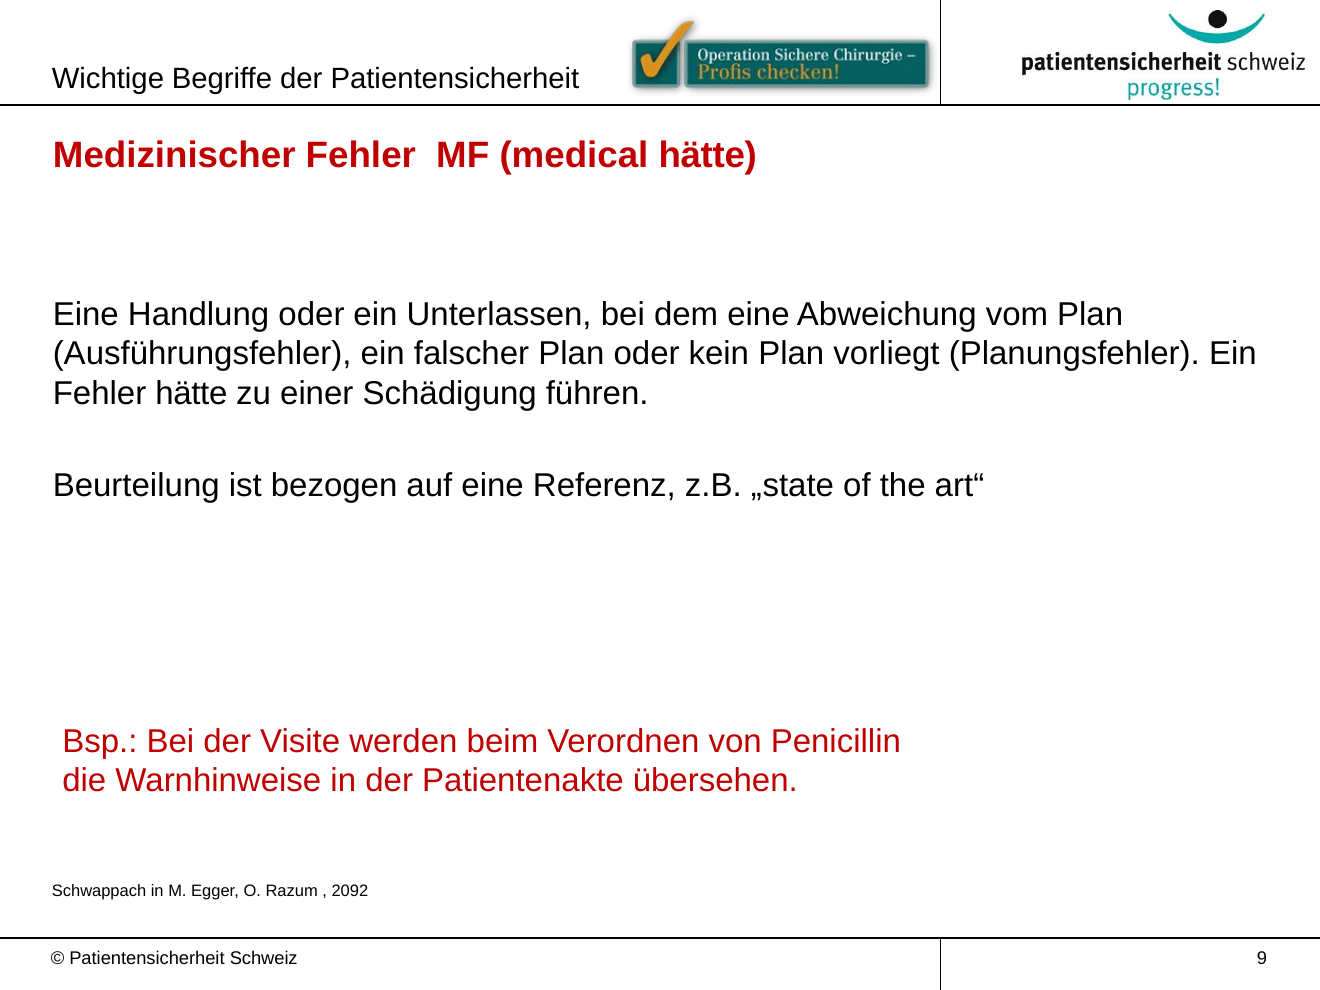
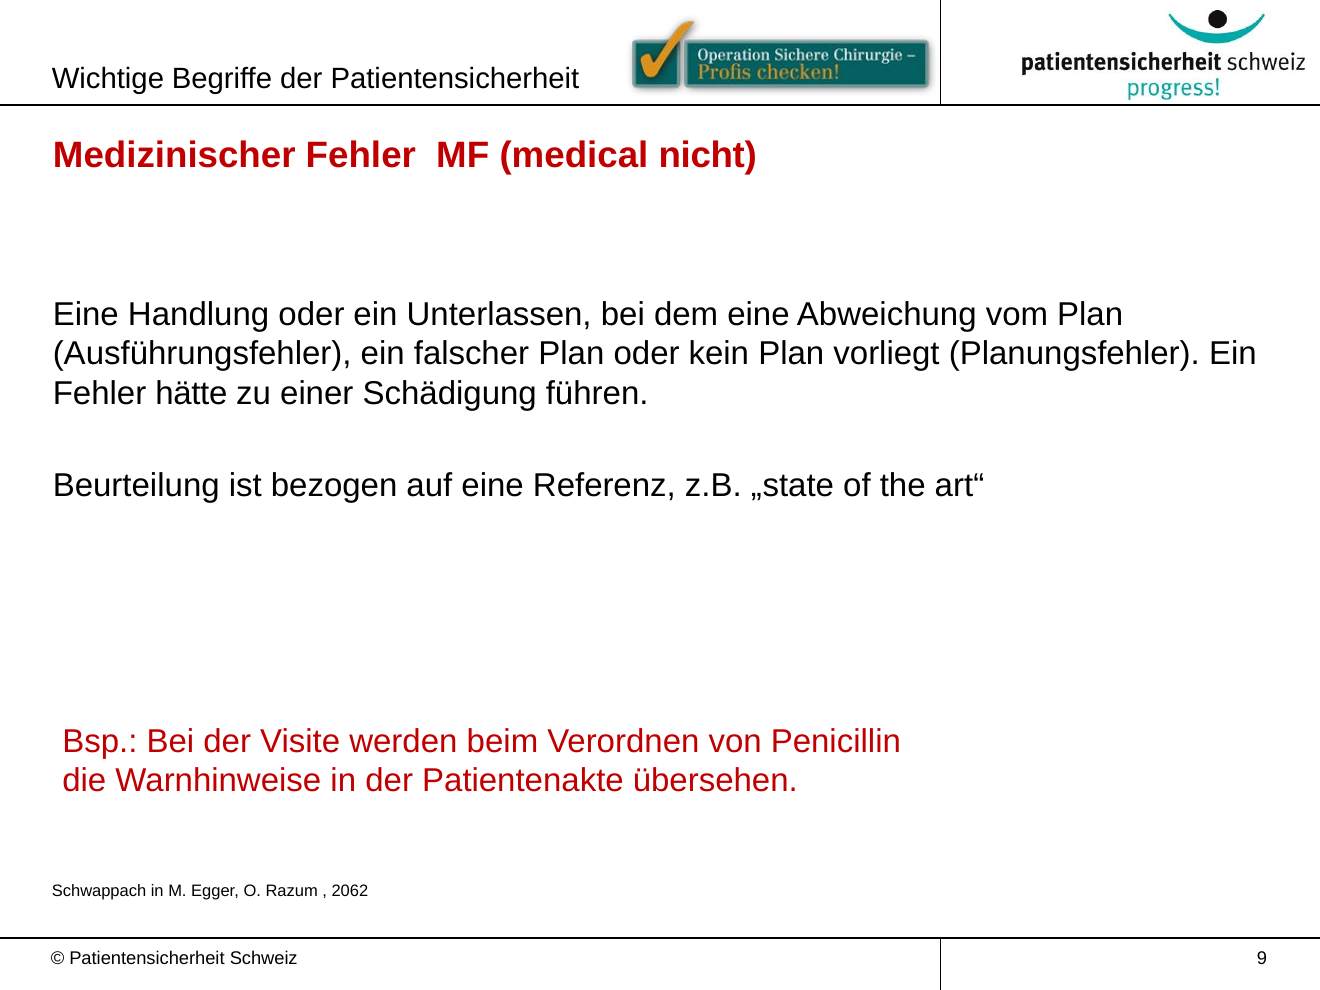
medical hätte: hätte -> nicht (708, 156)
2092: 2092 -> 2062 (350, 891)
